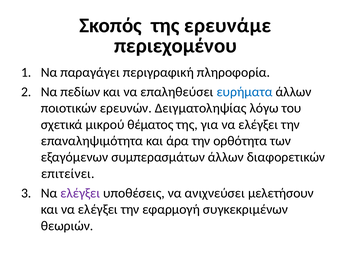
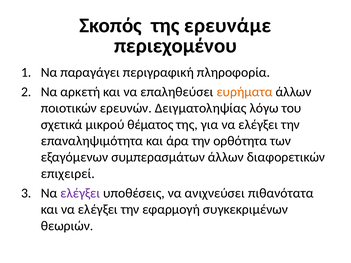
πεδίων: πεδίων -> αρκετή (80, 92)
ευρήματα colour: blue -> orange (245, 92)
επιτείνει: επιτείνει -> επιχειρεί (68, 174)
μελετήσουν: μελετήσουν -> πιθανότατα (281, 193)
